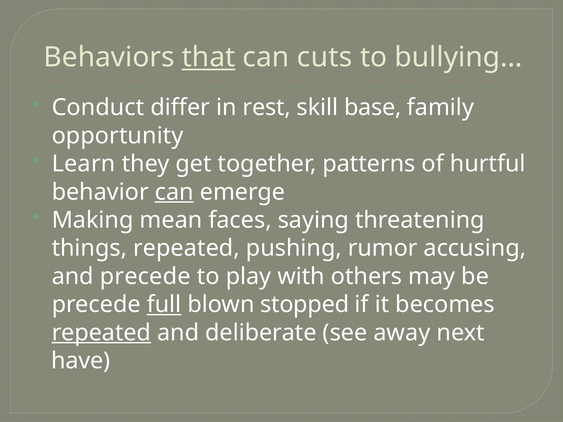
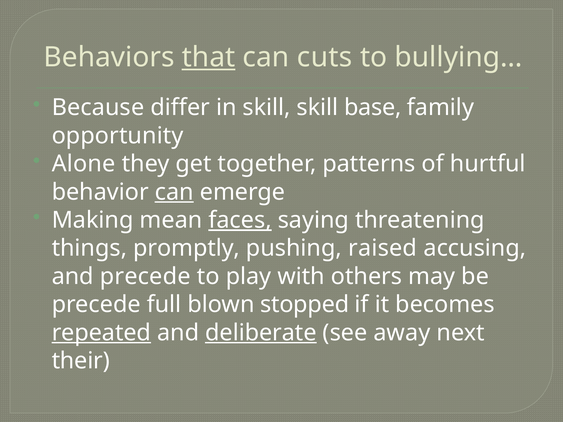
Conduct: Conduct -> Because (98, 108)
in rest: rest -> skill (267, 108)
Learn: Learn -> Alone (84, 164)
faces underline: none -> present (240, 220)
things repeated: repeated -> promptly (187, 248)
rumor: rumor -> raised (383, 248)
full underline: present -> none (164, 305)
deliberate underline: none -> present (261, 333)
have: have -> their (81, 361)
